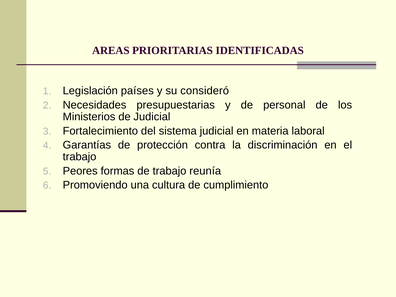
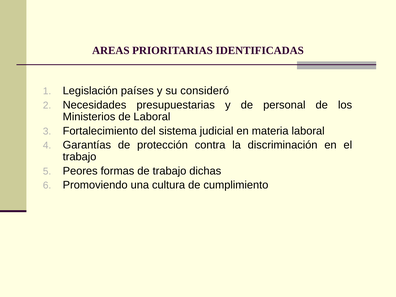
de Judicial: Judicial -> Laboral (152, 117)
reunía: reunía -> dichas (205, 171)
